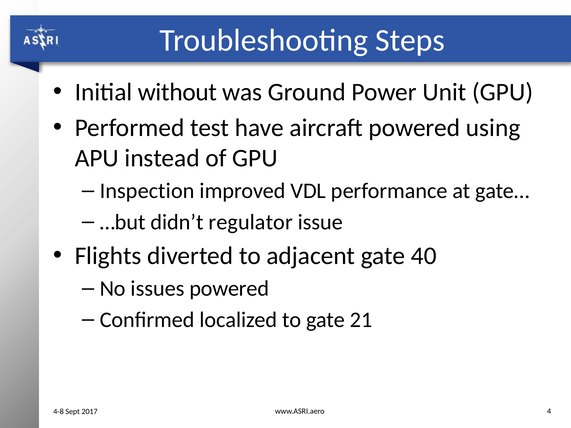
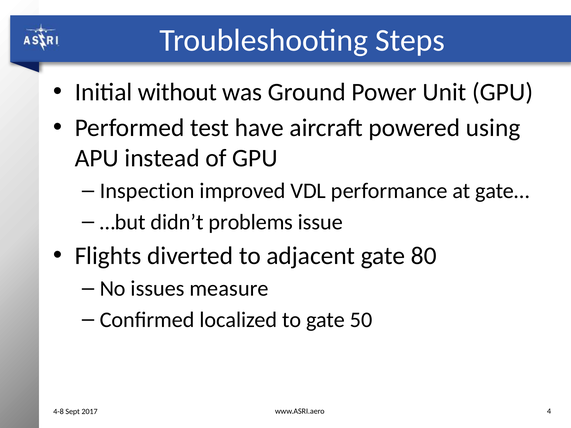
regulator: regulator -> problems (251, 222)
40: 40 -> 80 (424, 256)
issues powered: powered -> measure (229, 289)
21: 21 -> 50 (361, 320)
